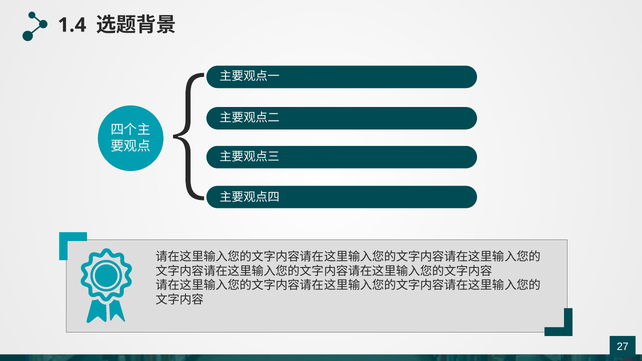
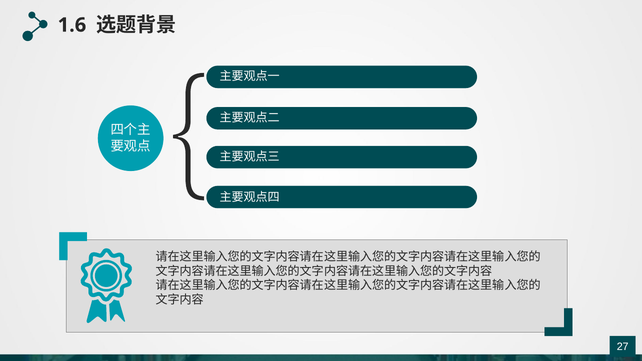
1.4: 1.4 -> 1.6 (72, 25)
